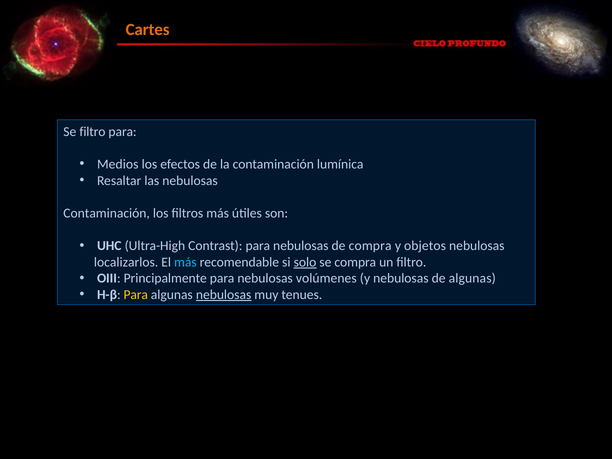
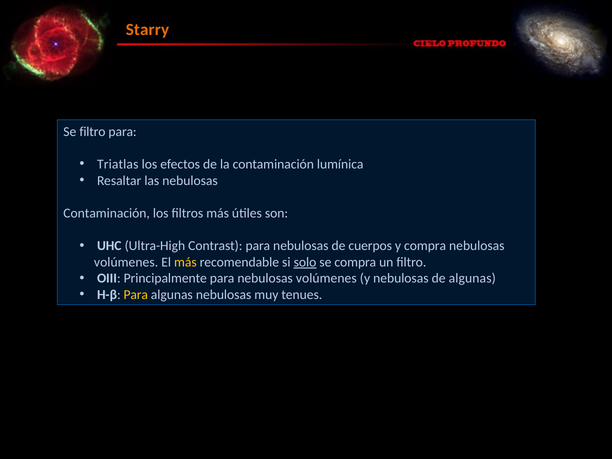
Cartes: Cartes -> Starry (147, 30)
Medios: Medios -> Triatlas (118, 164)
de compra: compra -> cuerpos (370, 246)
y objetos: objetos -> compra (425, 246)
localizarlos: localizarlos -> volúmenes (126, 262)
más colour: light blue -> yellow (185, 262)
nebulosas underline: present -> none (224, 295)
